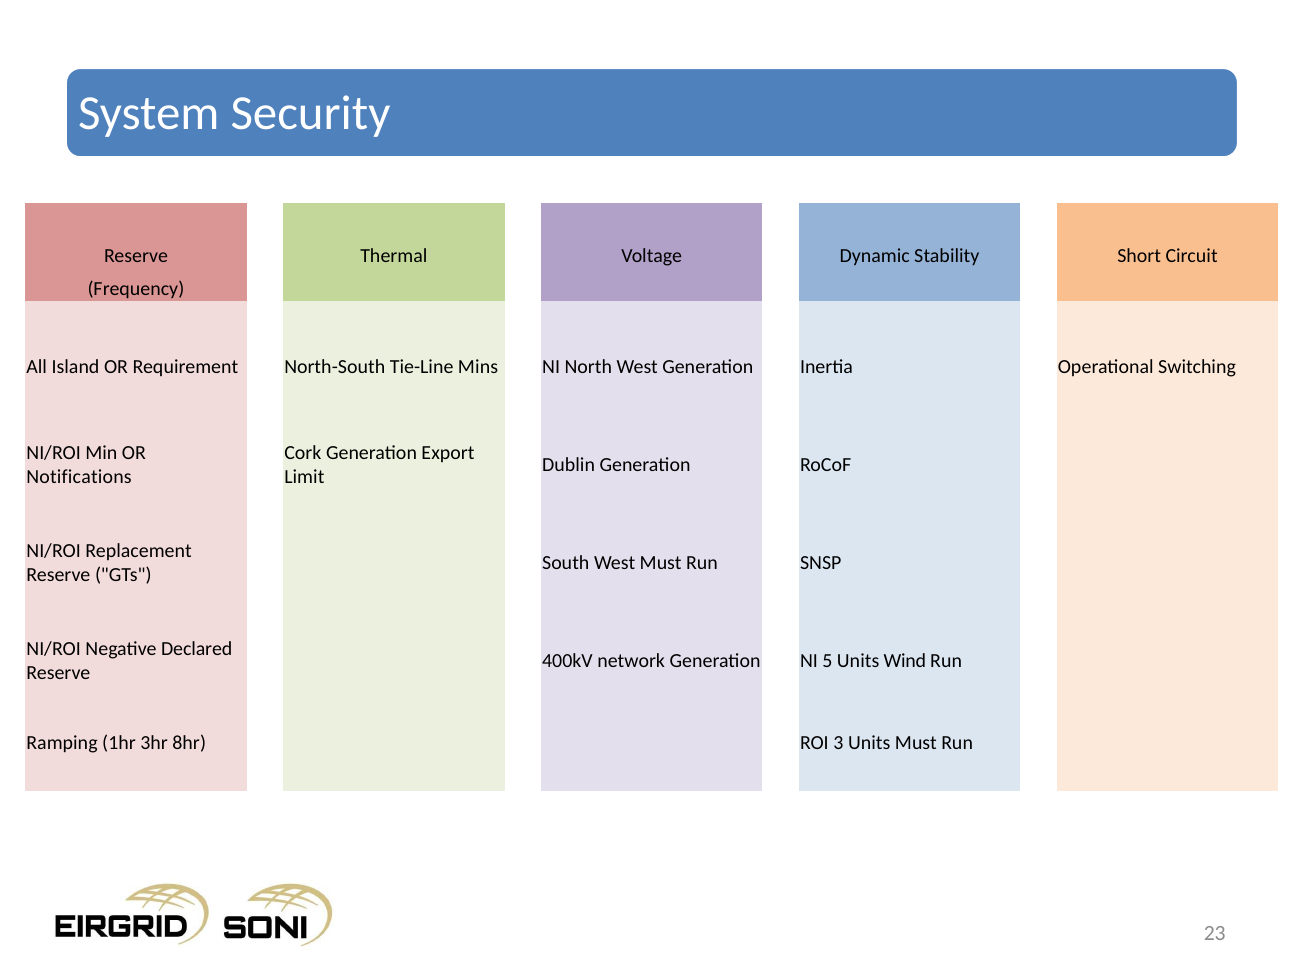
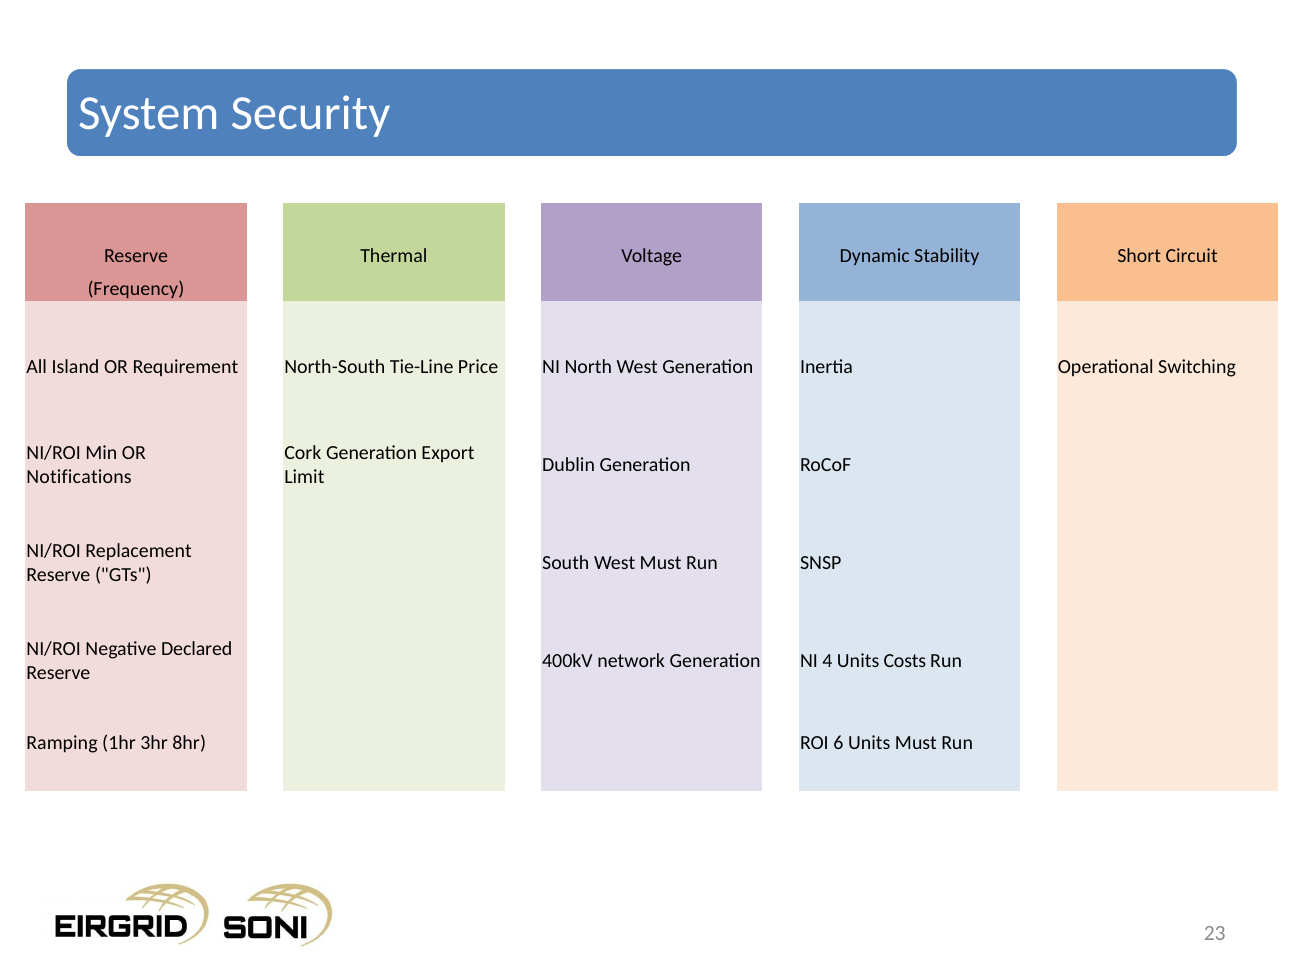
Mins: Mins -> Price (478, 367)
5: 5 -> 4 (827, 661)
Wind: Wind -> Costs (905, 661)
3: 3 -> 6 (838, 743)
